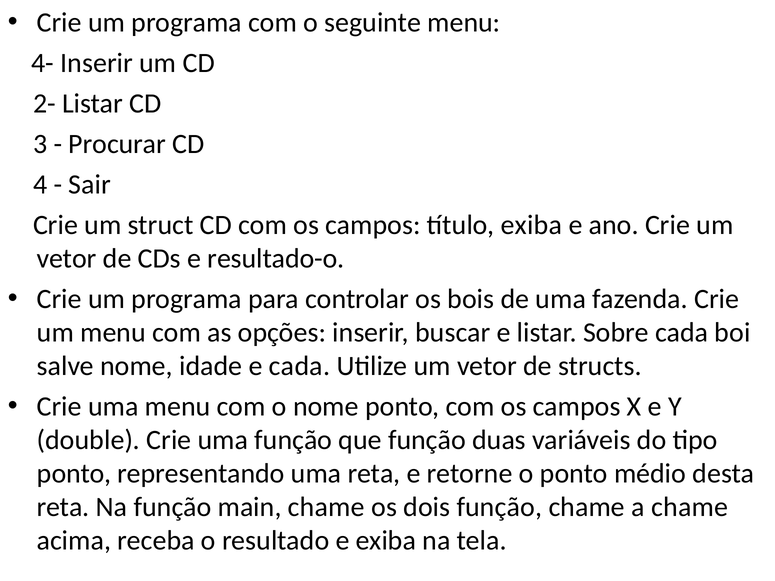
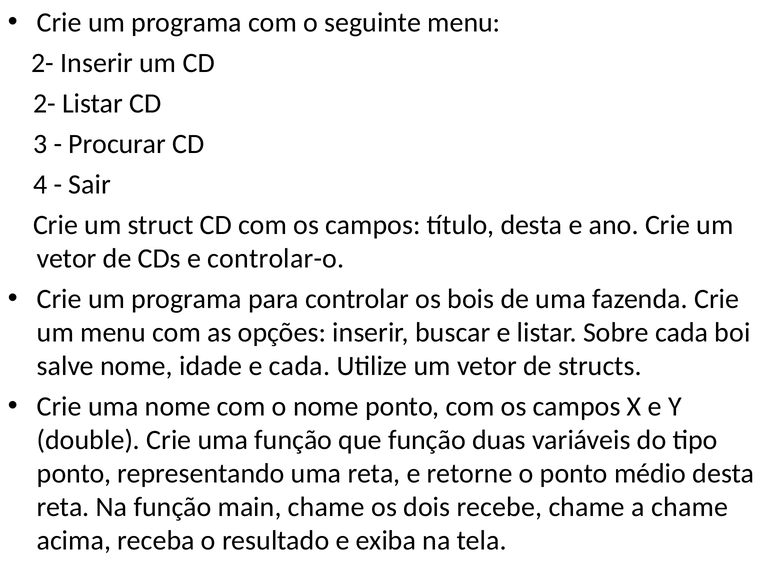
4-: 4- -> 2- (43, 63)
título exiba: exiba -> desta (531, 225)
resultado-o: resultado-o -> controlar-o (276, 258)
uma menu: menu -> nome (178, 407)
dois função: função -> recebe (499, 507)
